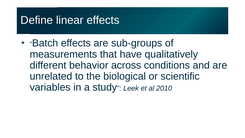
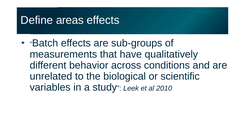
linear: linear -> areas (70, 20)
